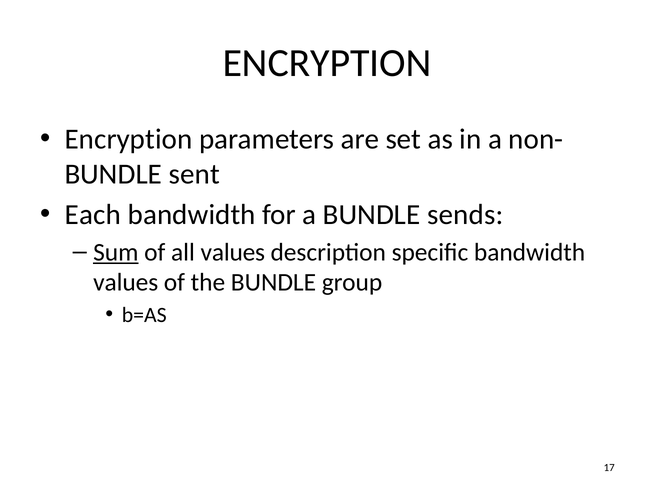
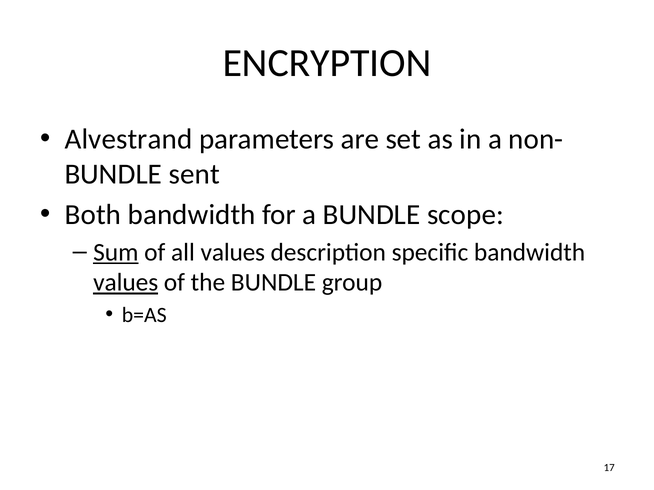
Encryption: Encryption -> Alvestrand (129, 139)
Each: Each -> Both (93, 215)
sends: sends -> scope (465, 215)
values underline: none -> present (126, 283)
